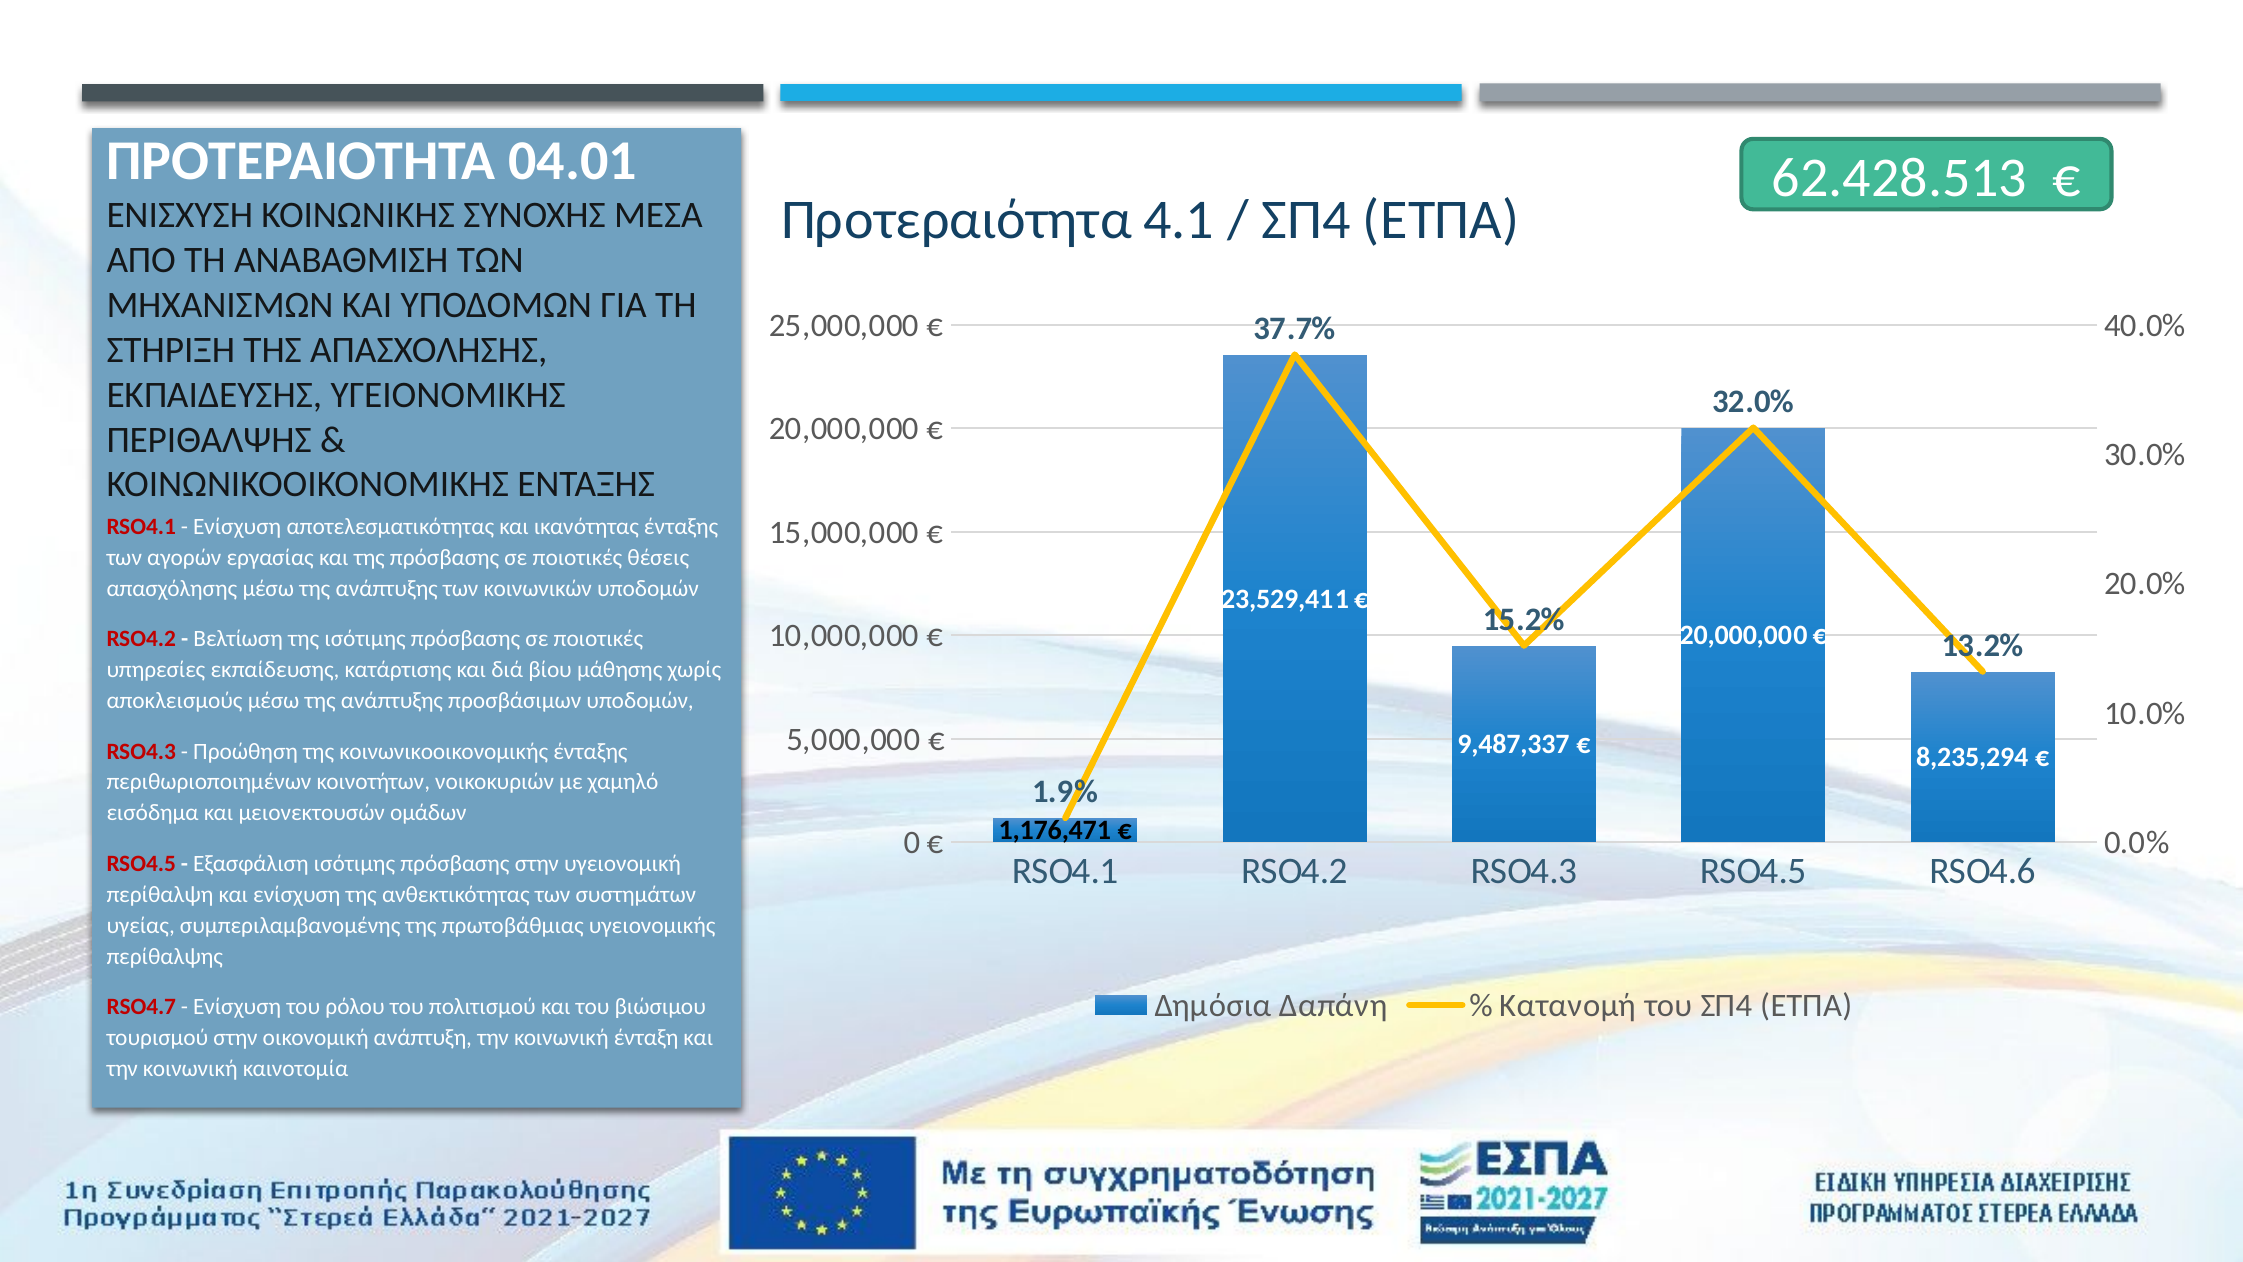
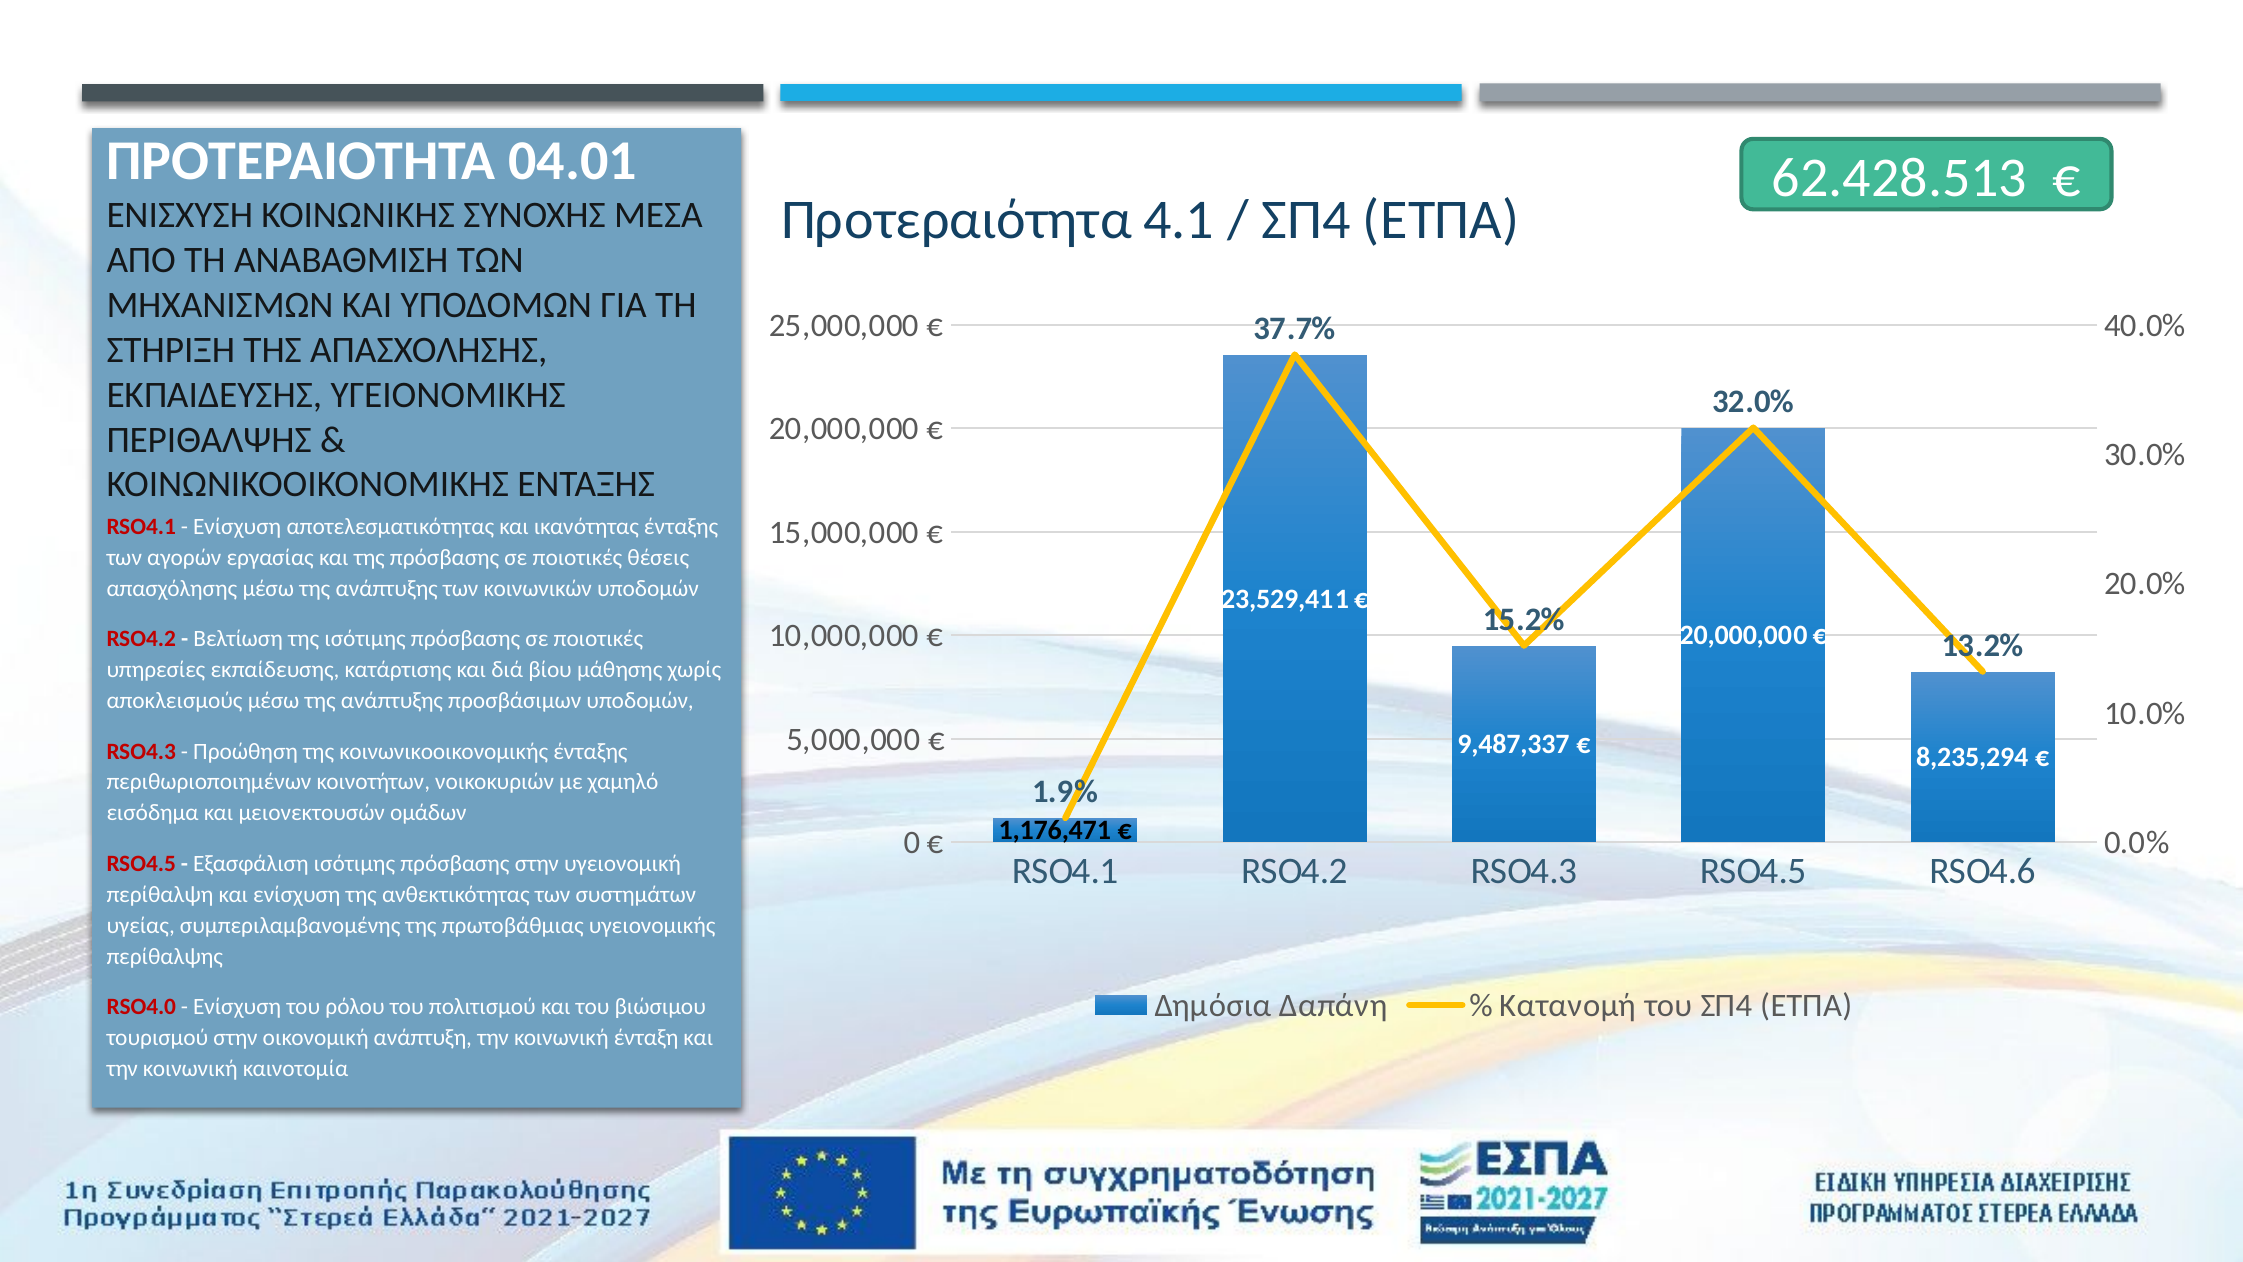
RSO4.7: RSO4.7 -> RSO4.0 (141, 1007)
